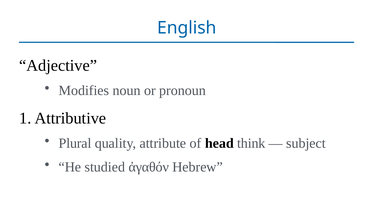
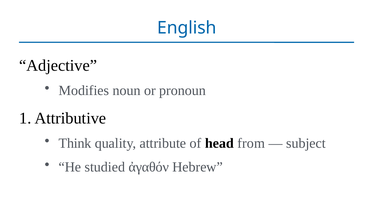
Plural: Plural -> Think (75, 143)
think: think -> from (251, 143)
